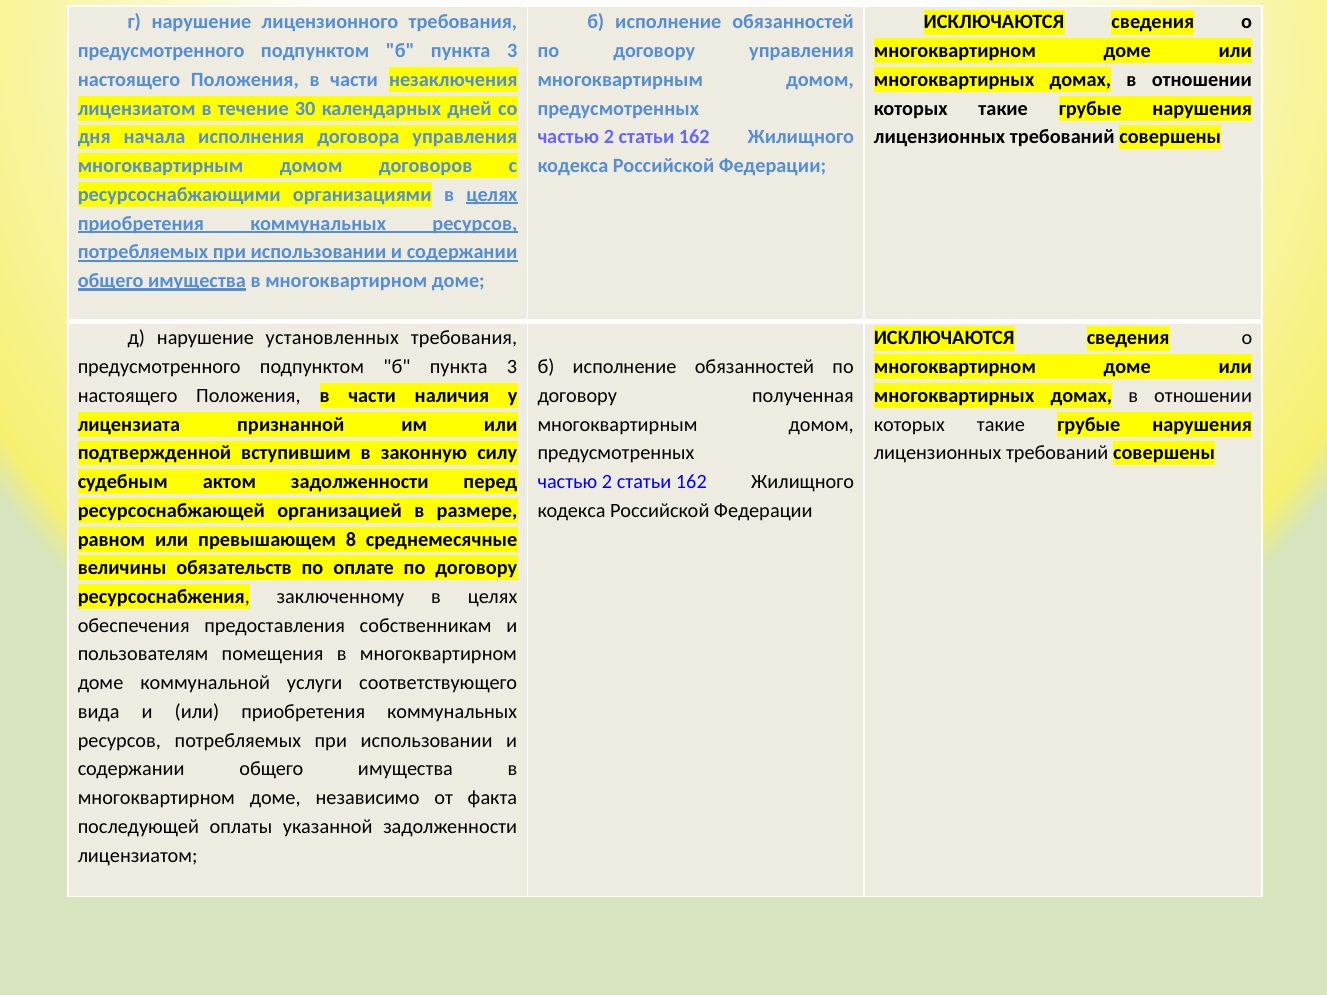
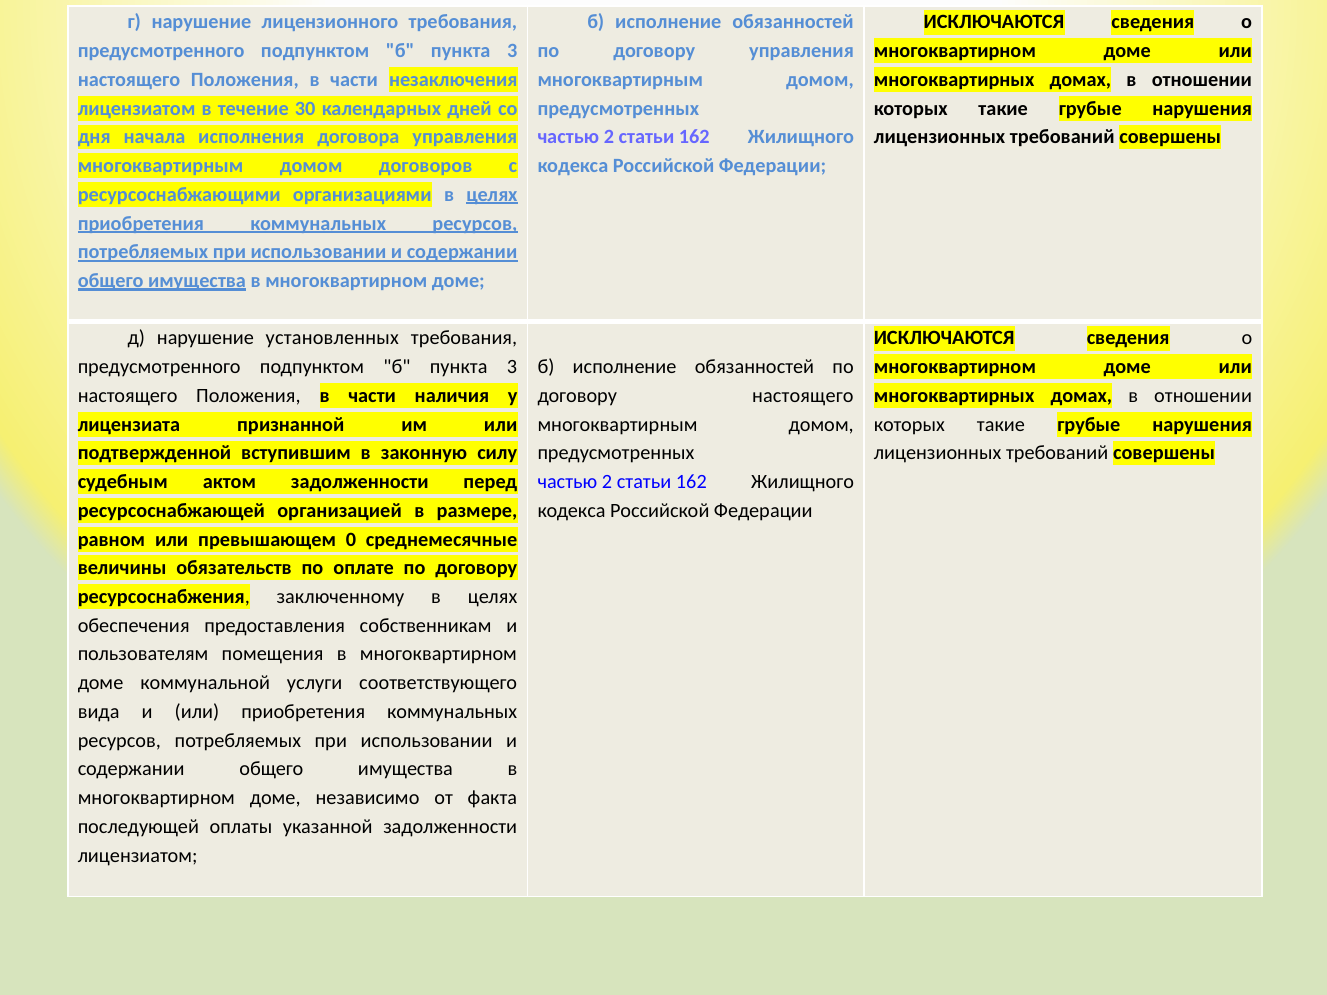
договору полученная: полученная -> настоящего (803, 396)
8: 8 -> 0 (351, 540)
